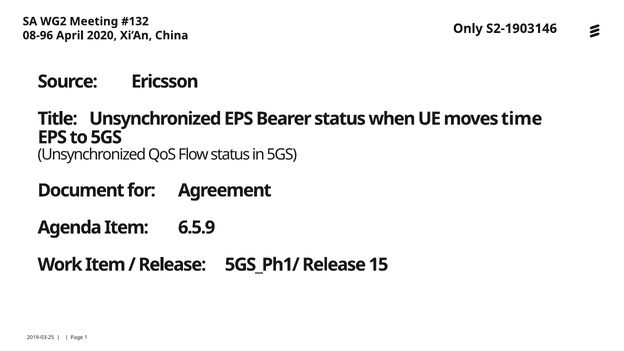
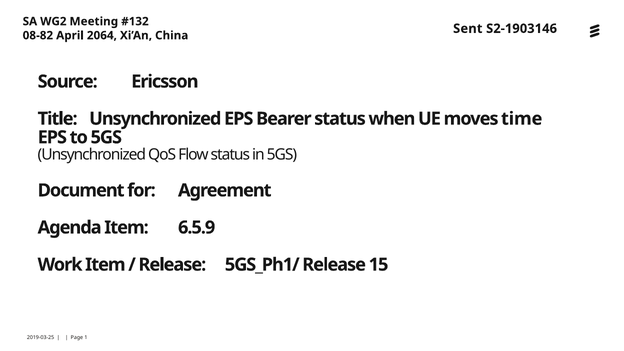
08-96: 08-96 -> 08-82 (38, 35)
2020: 2020 -> 2064 (102, 35)
Only: Only -> Sent (468, 29)
